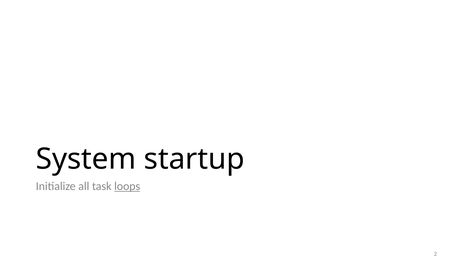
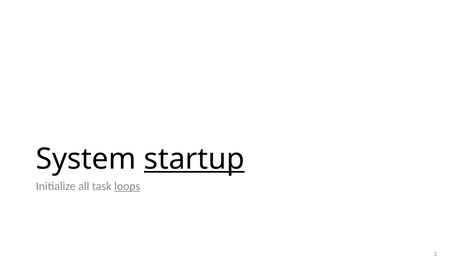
startup underline: none -> present (194, 159)
